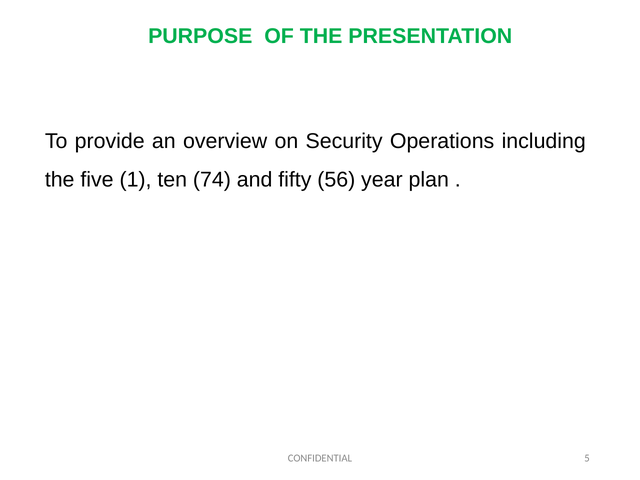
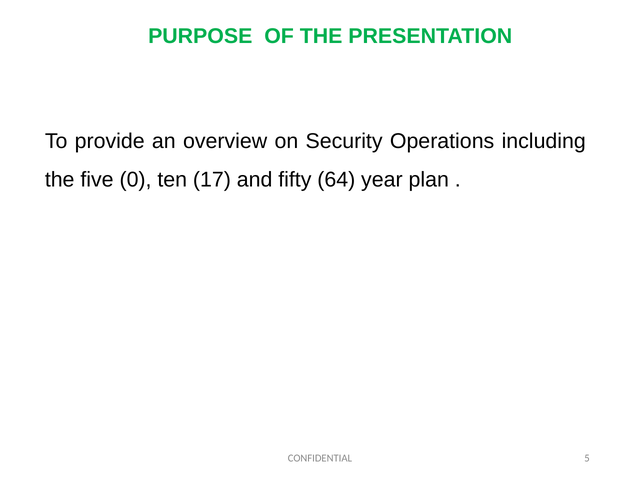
1: 1 -> 0 (136, 180)
74: 74 -> 17 (212, 180)
56: 56 -> 64 (336, 180)
